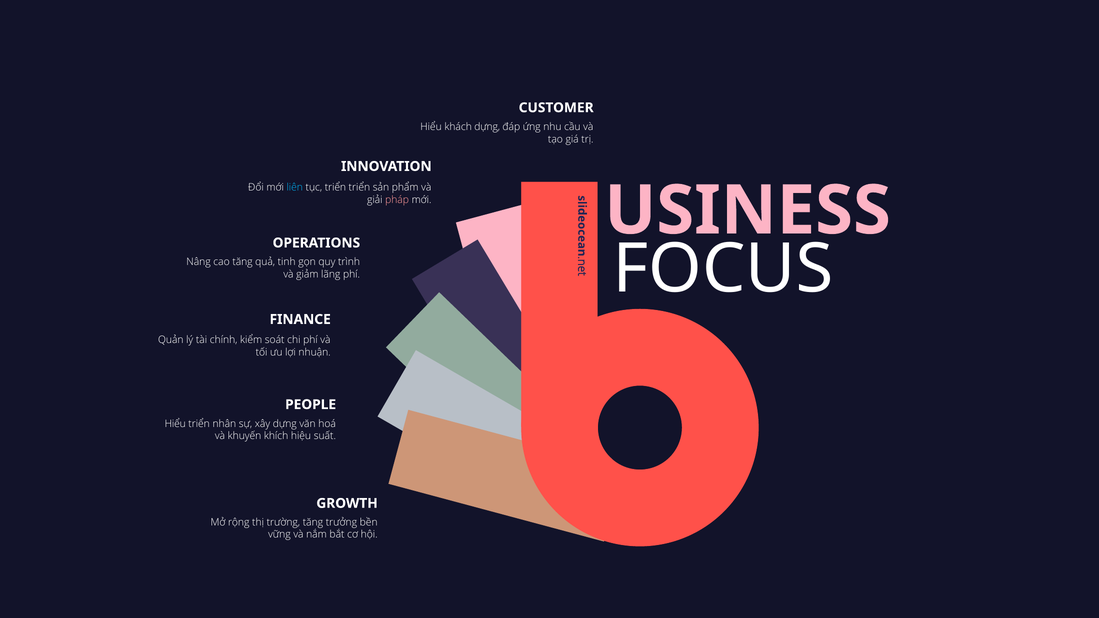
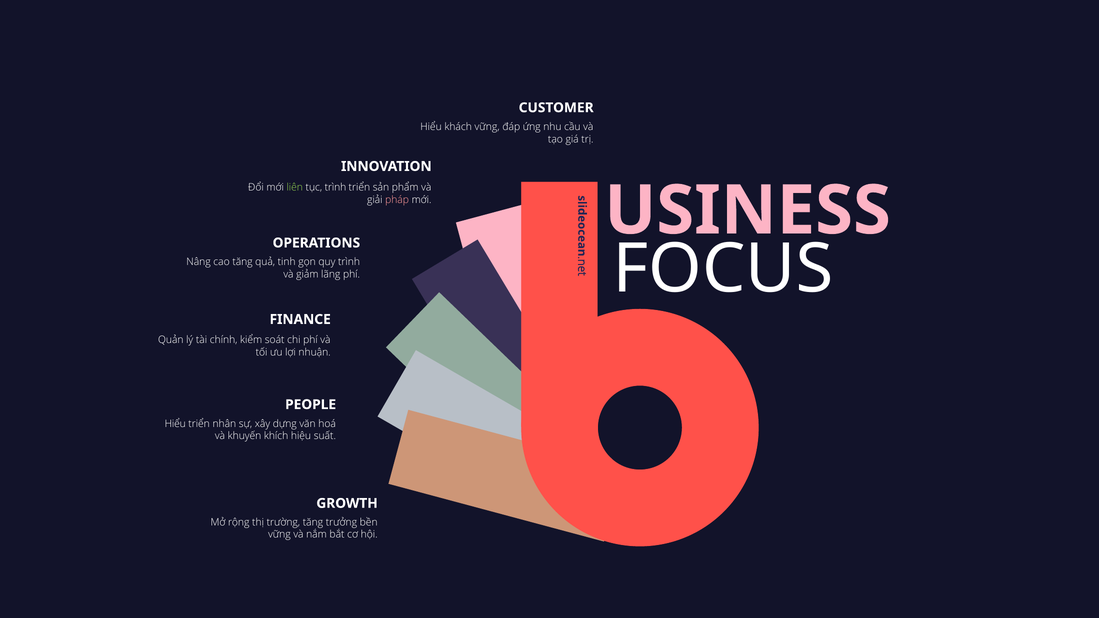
khách dựng: dựng -> vững (487, 127)
liên colour: light blue -> light green (295, 187)
tục triển: triển -> trình (335, 187)
